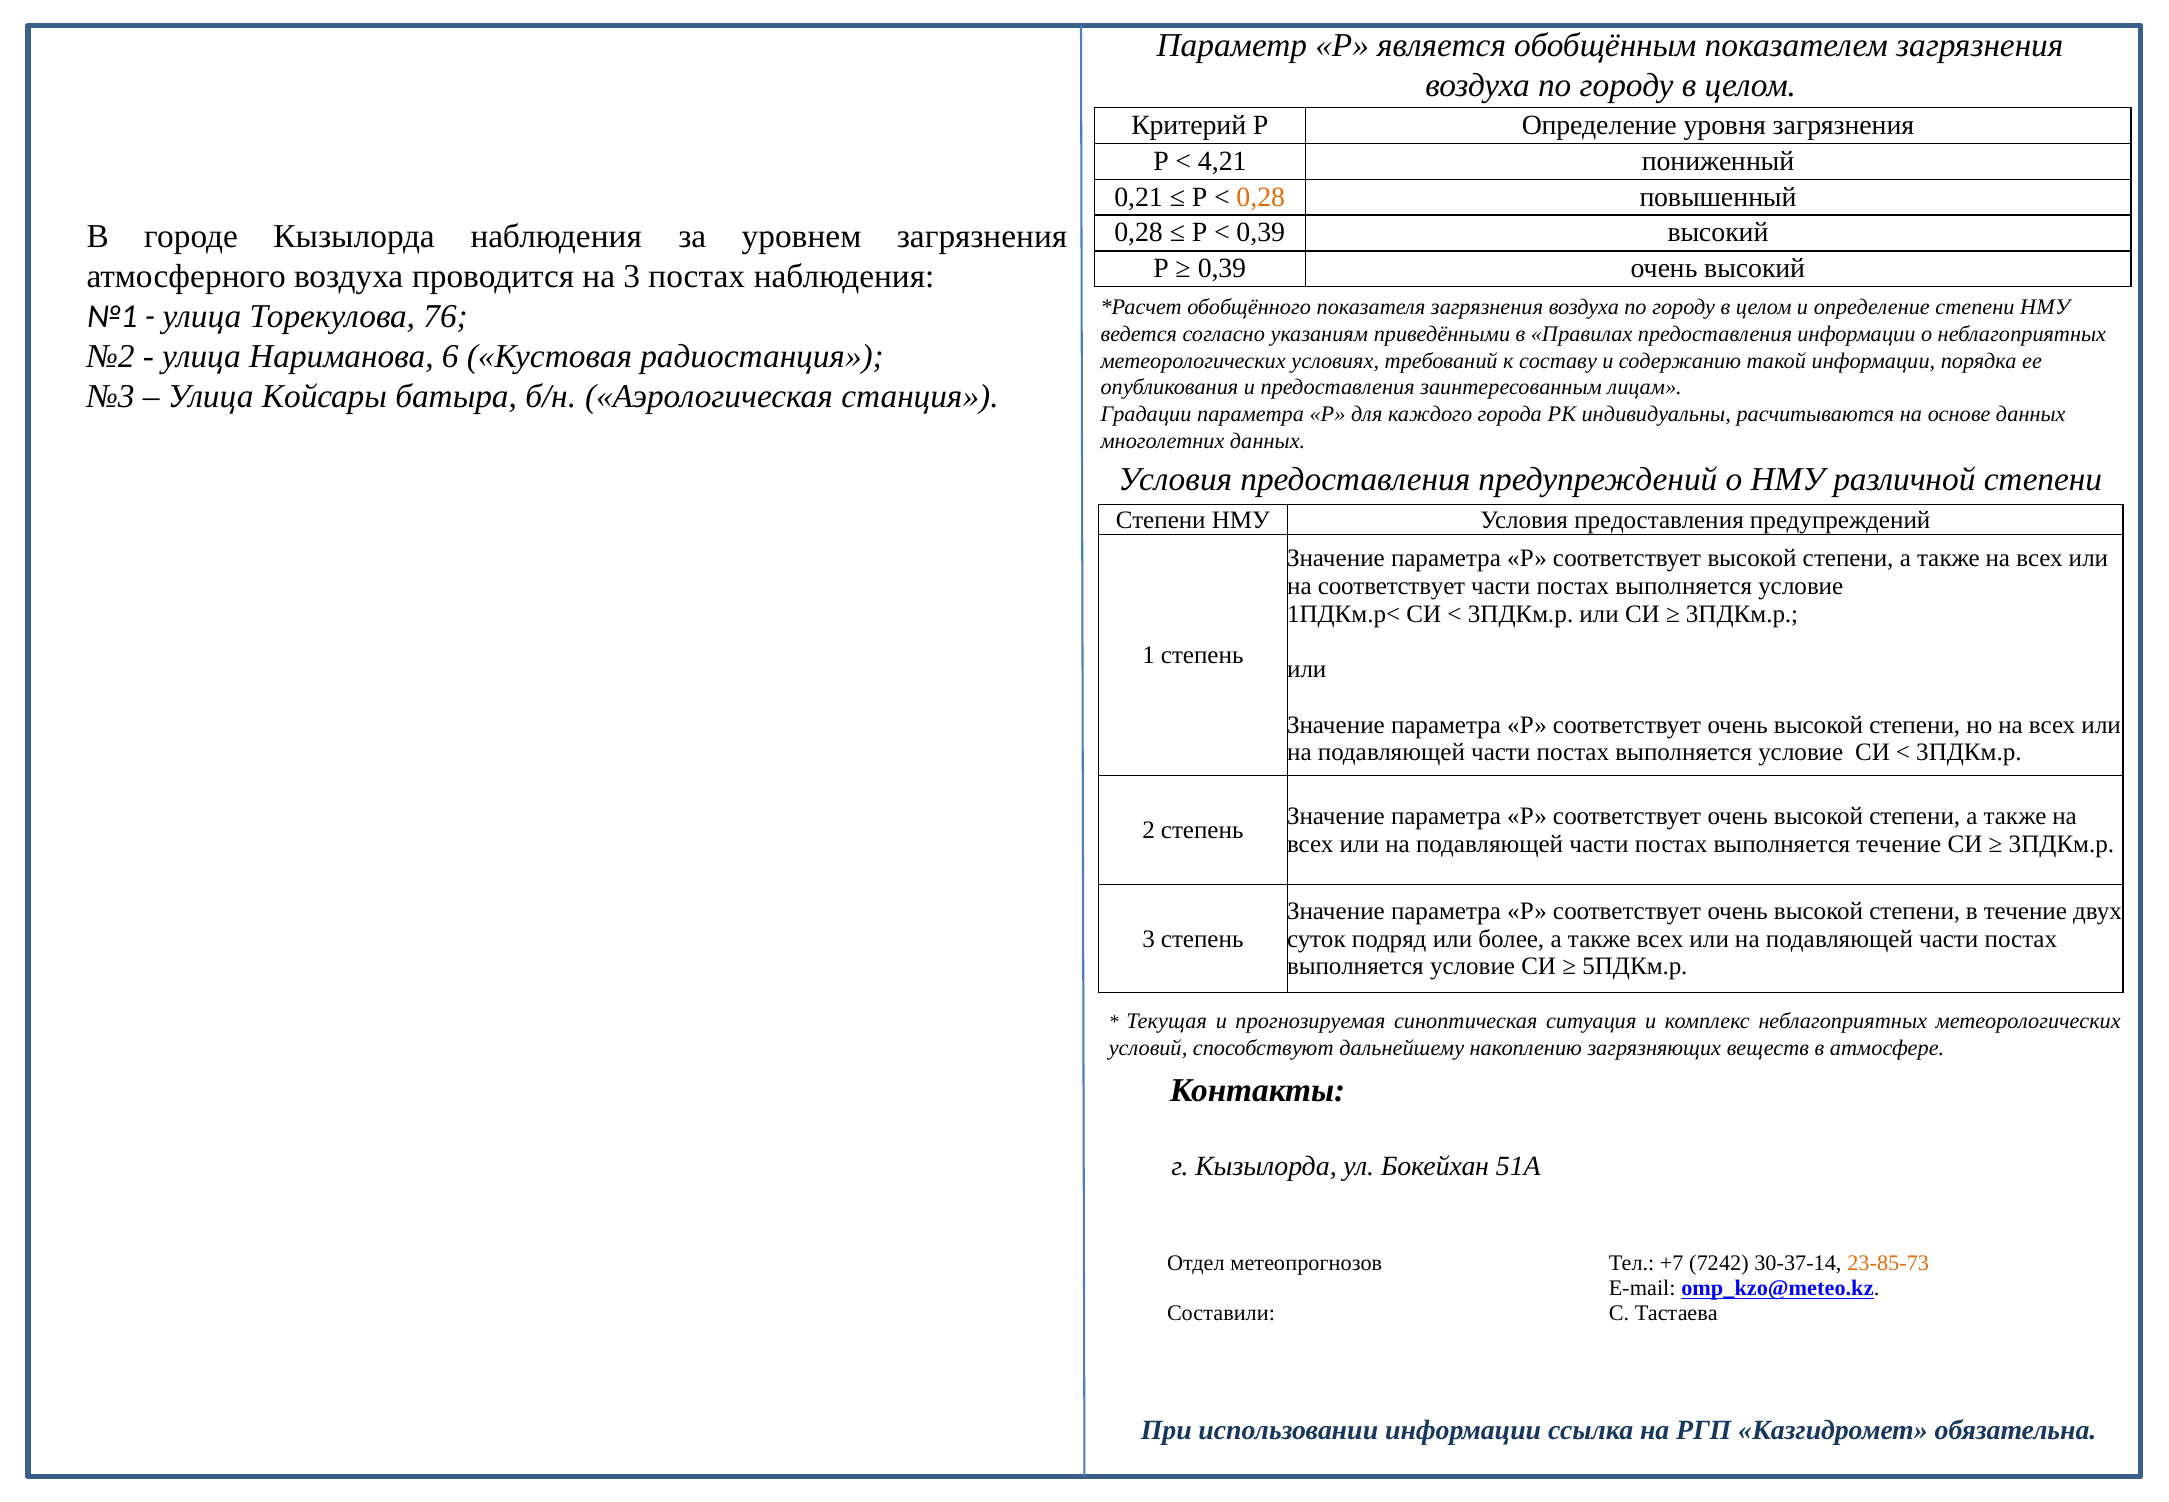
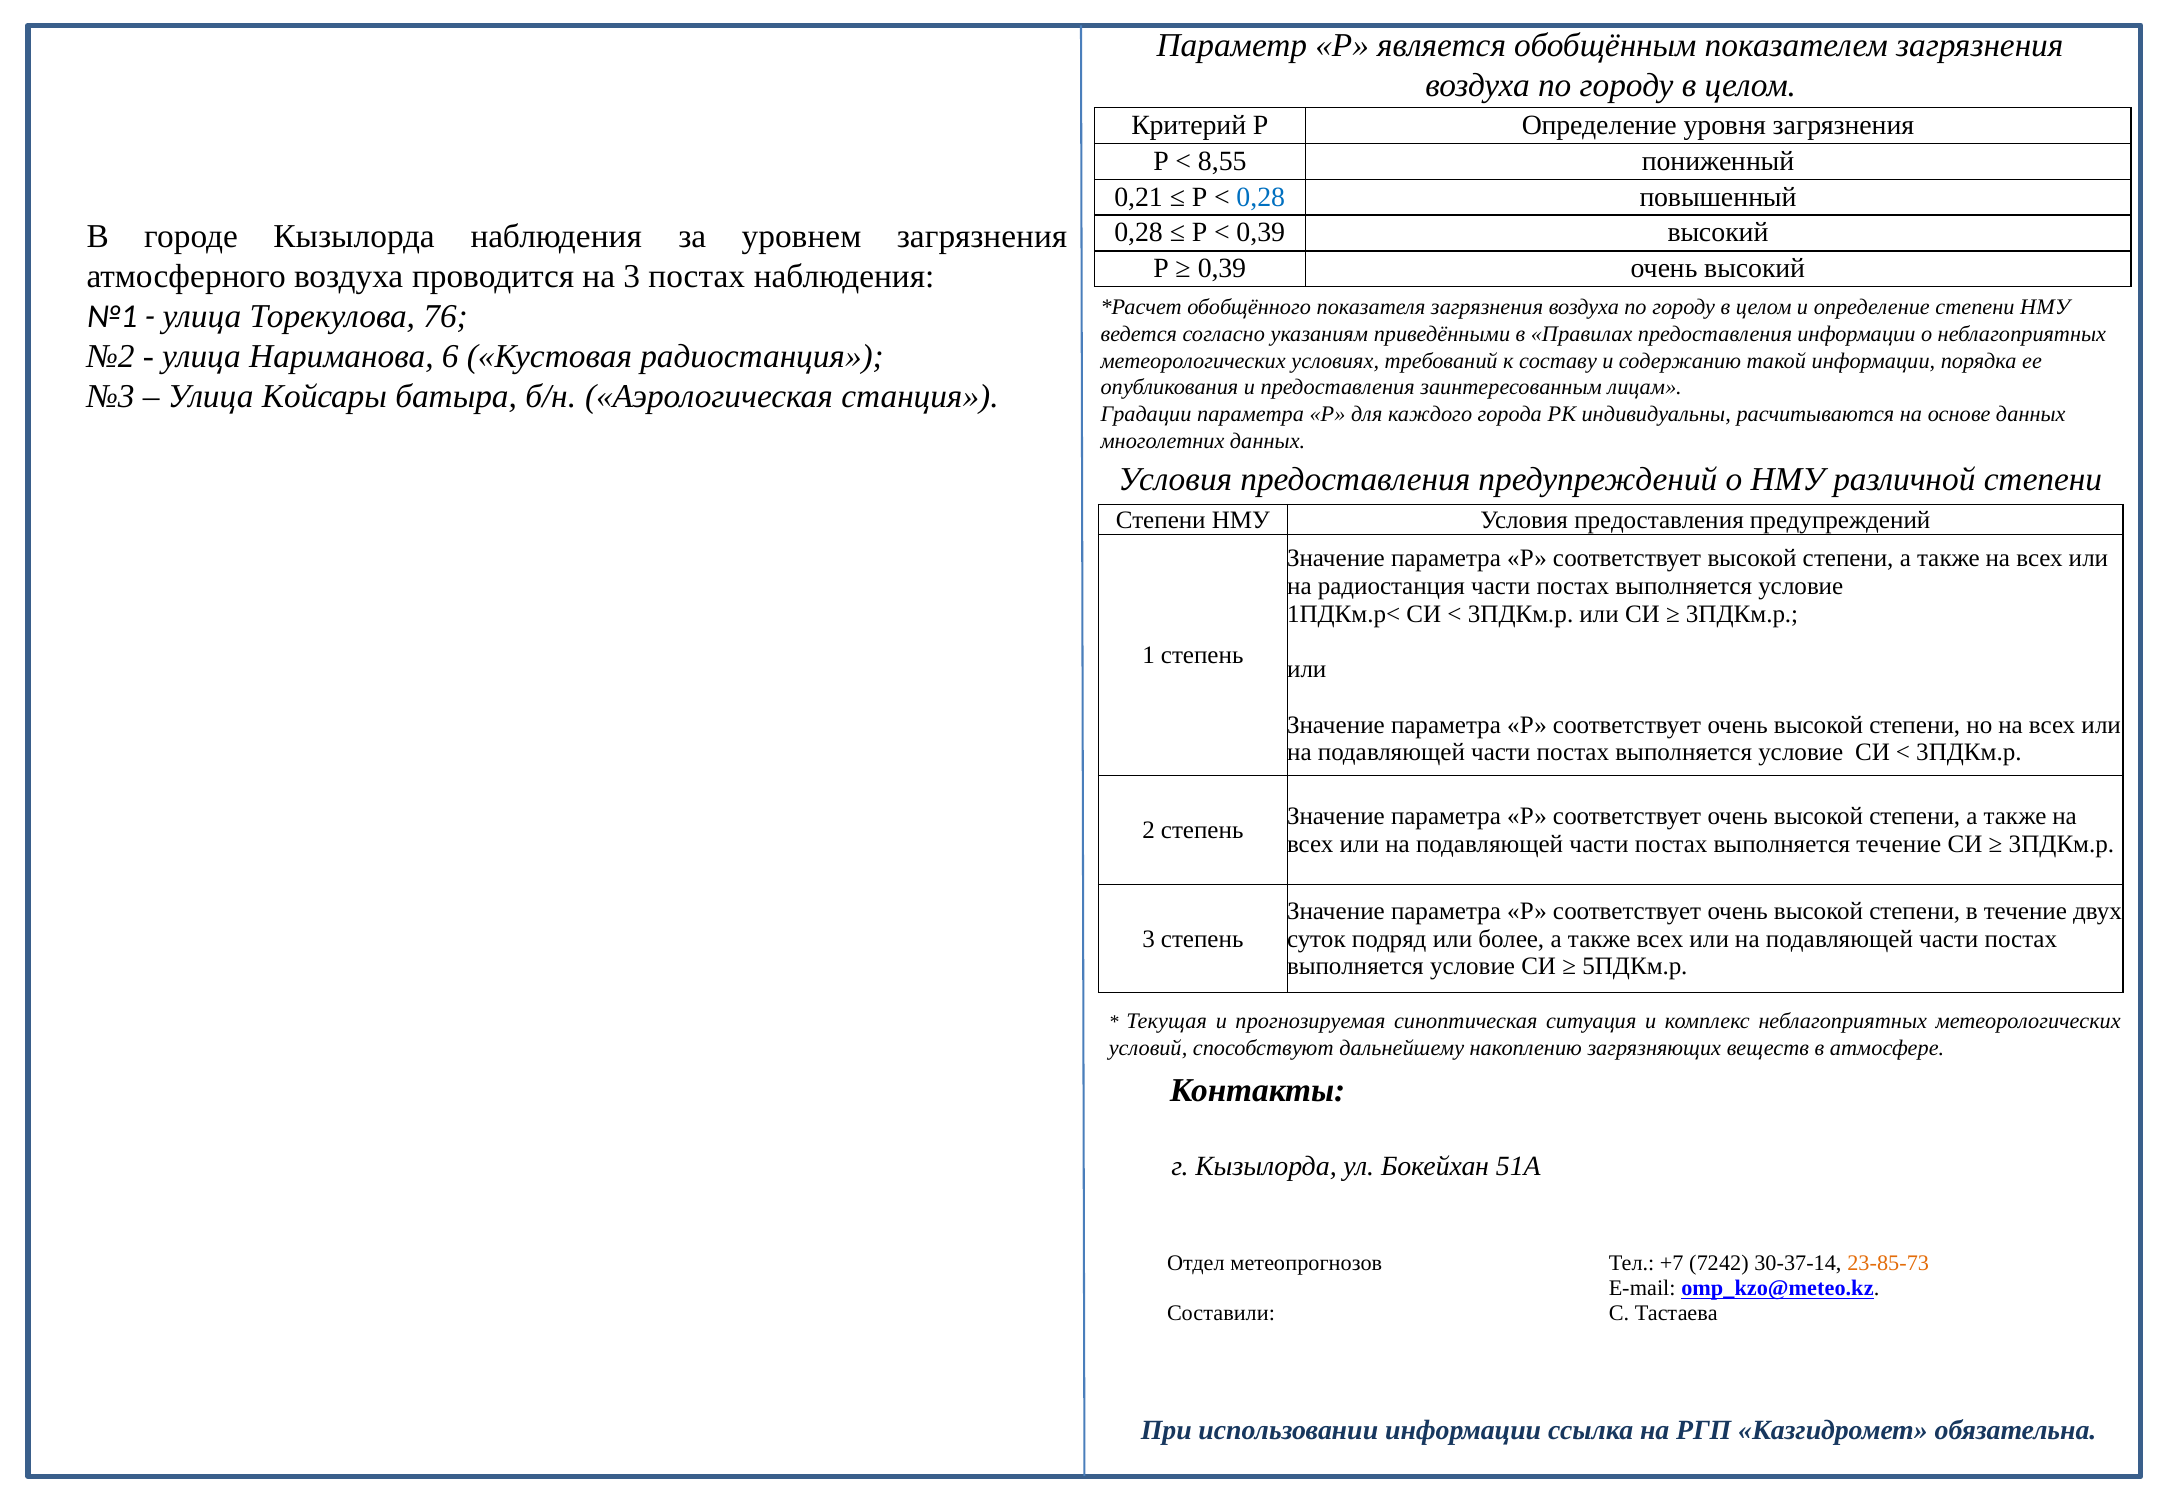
4,21: 4,21 -> 8,55 (1222, 161)
0,28 colour: orange -> blue (1261, 197)
на соответствует: соответствует -> радиостанция (1391, 586)
